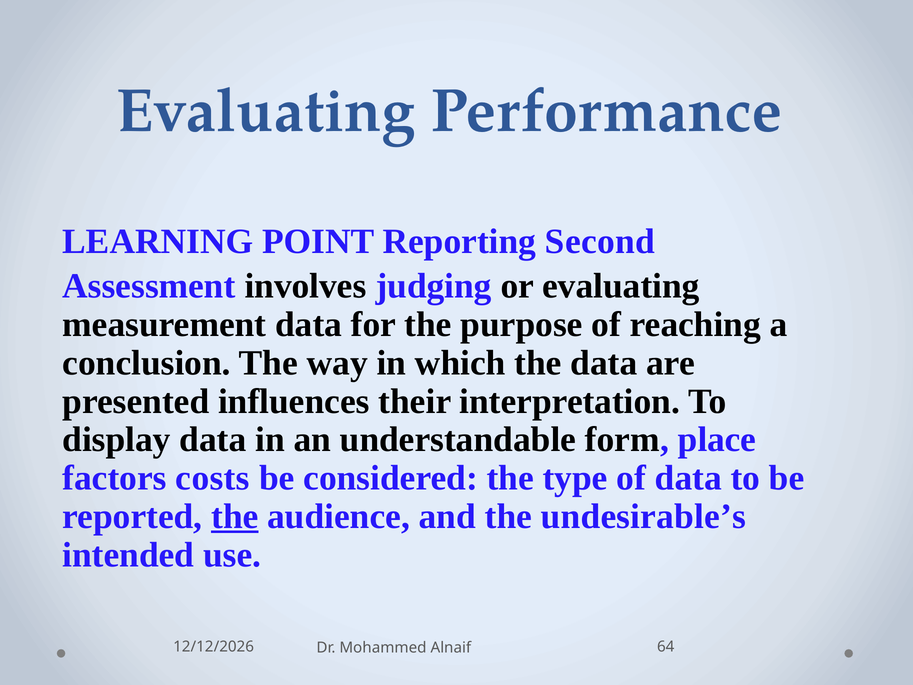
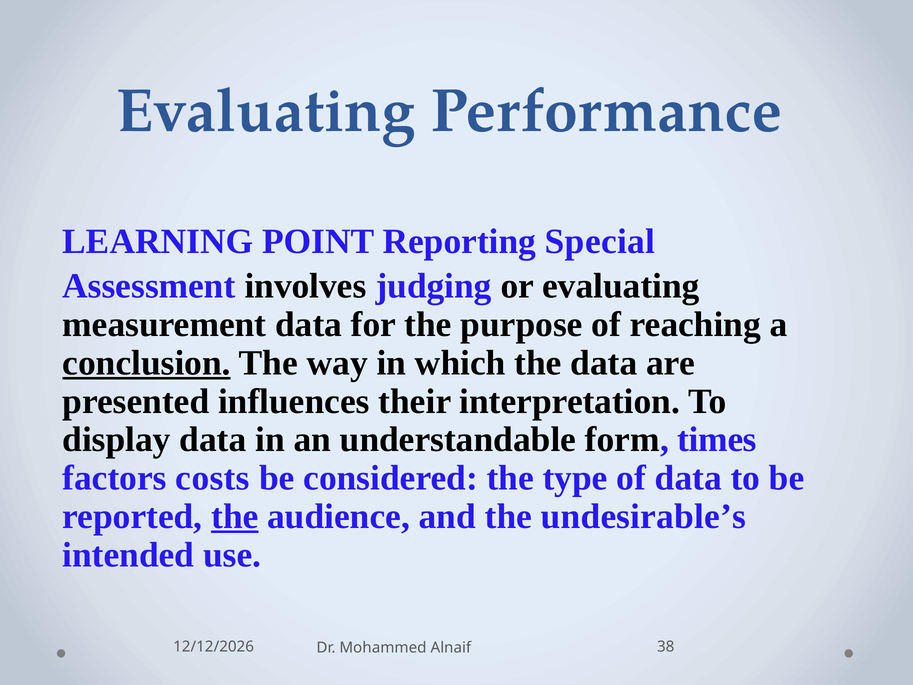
Second: Second -> Special (600, 241)
conclusion underline: none -> present (147, 363)
place: place -> times (717, 440)
64: 64 -> 38 (666, 647)
